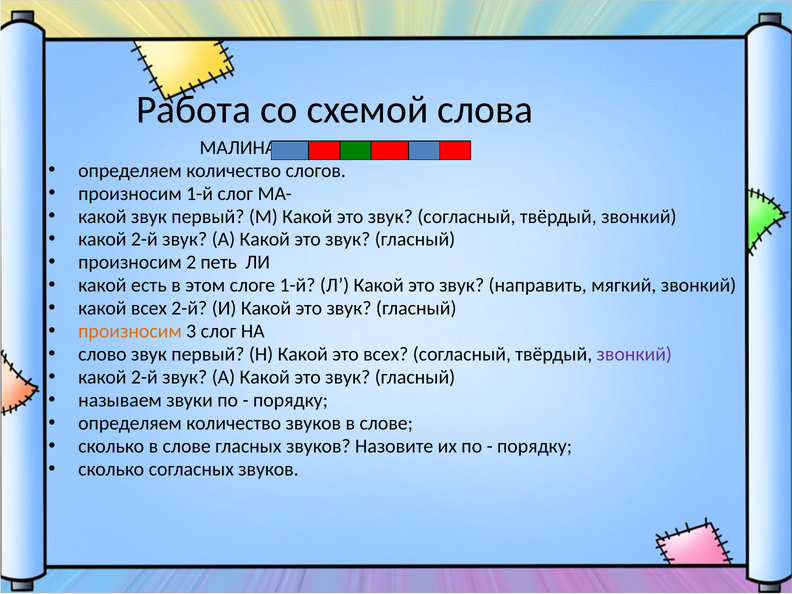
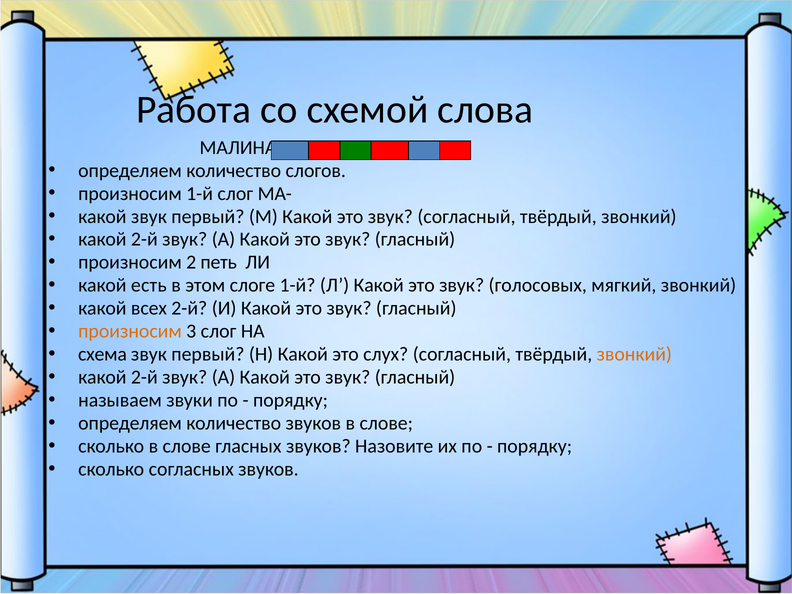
направить: направить -> голосовых (538, 285)
слово: слово -> схема (102, 354)
это всех: всех -> слух (386, 354)
звонкий colour: purple -> orange (634, 354)
